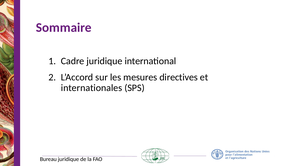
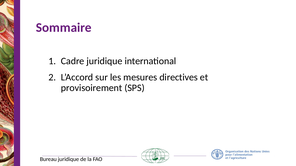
internationales: internationales -> provisoirement (92, 88)
